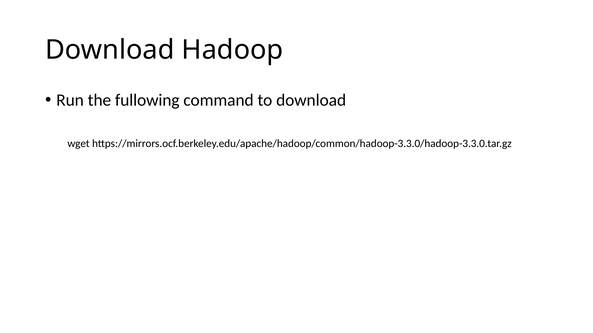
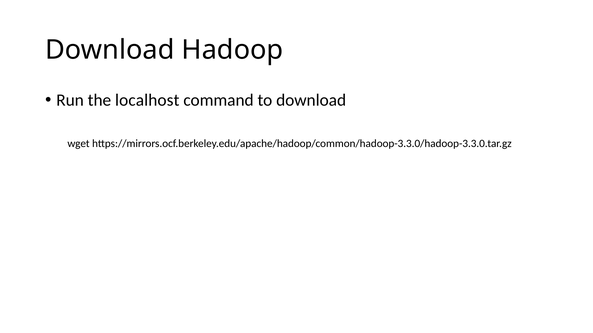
fullowing: fullowing -> localhost (147, 100)
